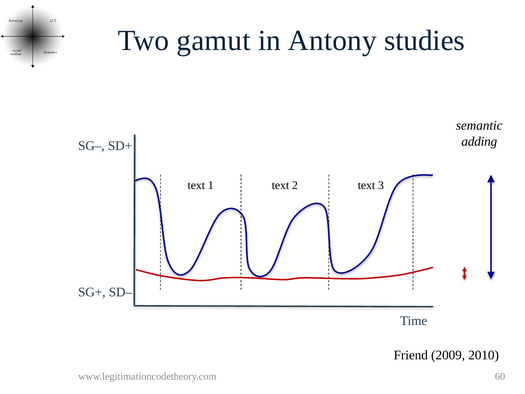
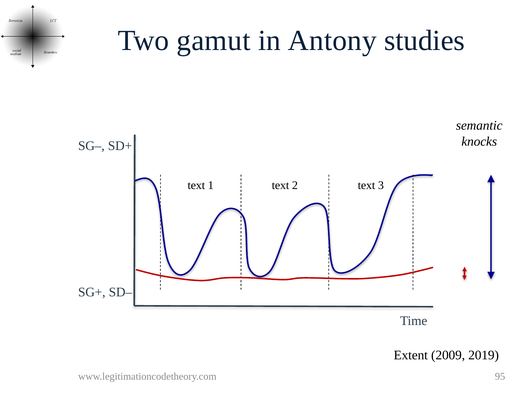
adding: adding -> knocks (479, 141)
Friend: Friend -> Extent (411, 355)
2010: 2010 -> 2019 (484, 355)
60: 60 -> 95 (500, 376)
